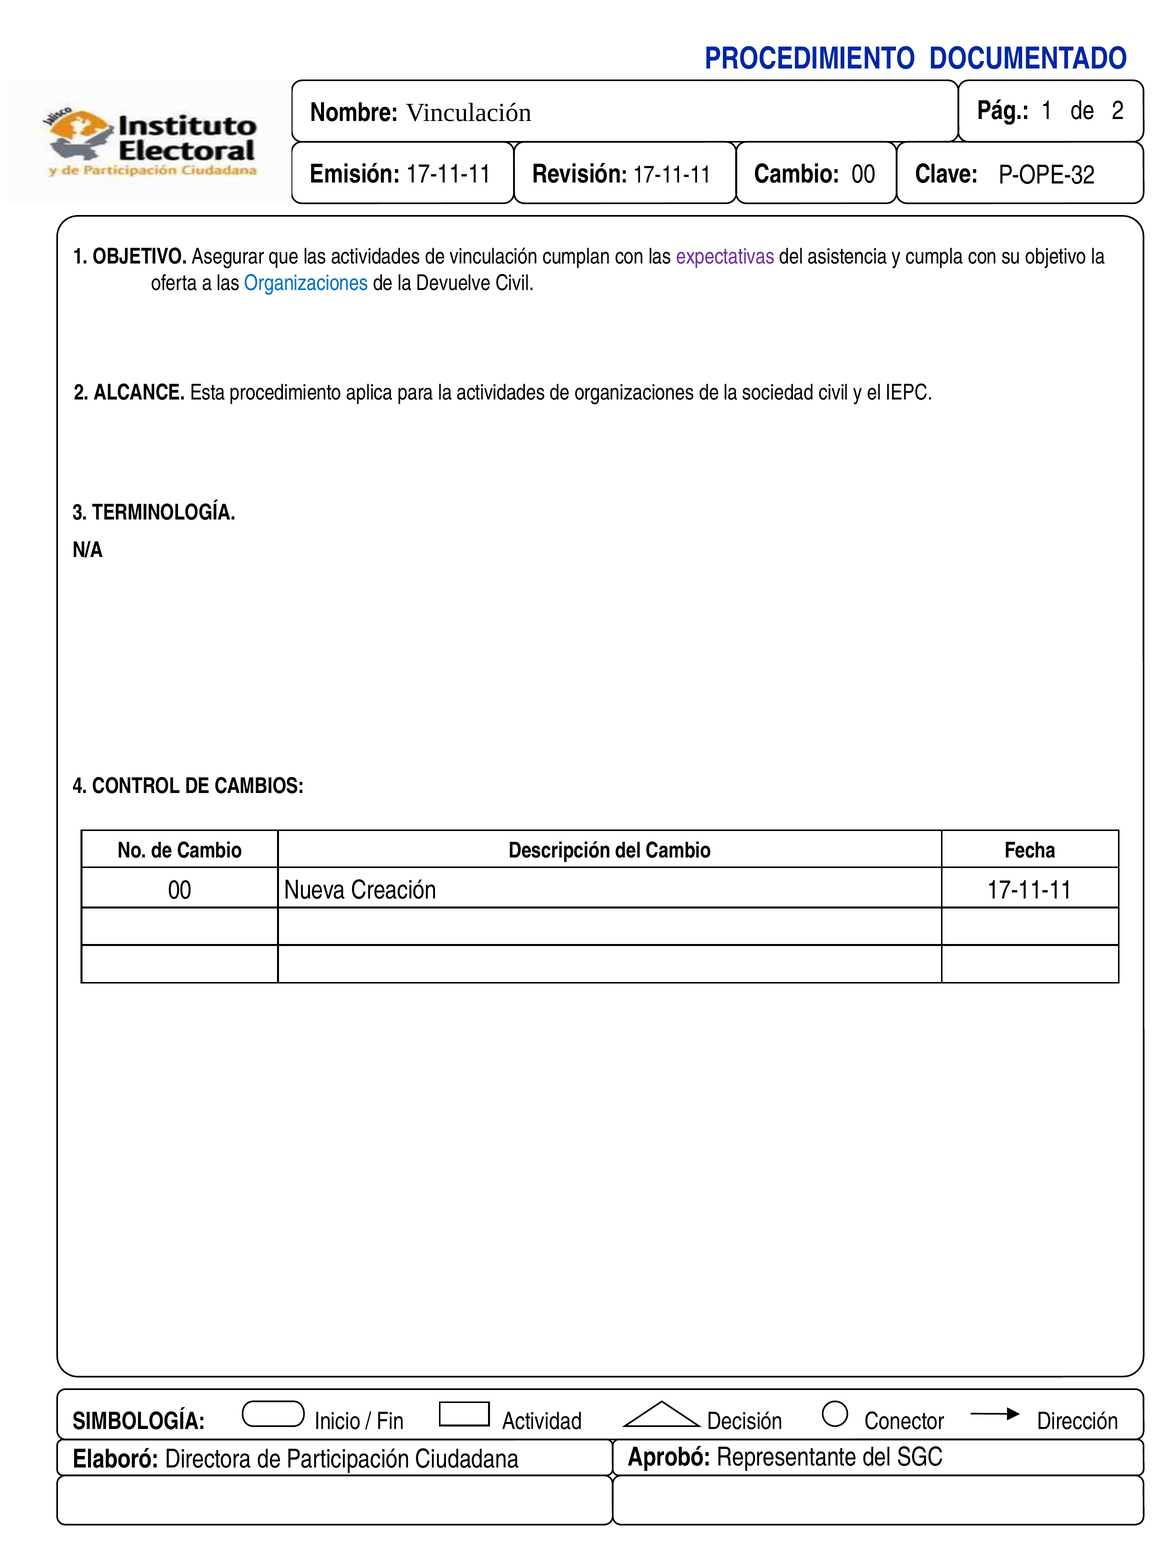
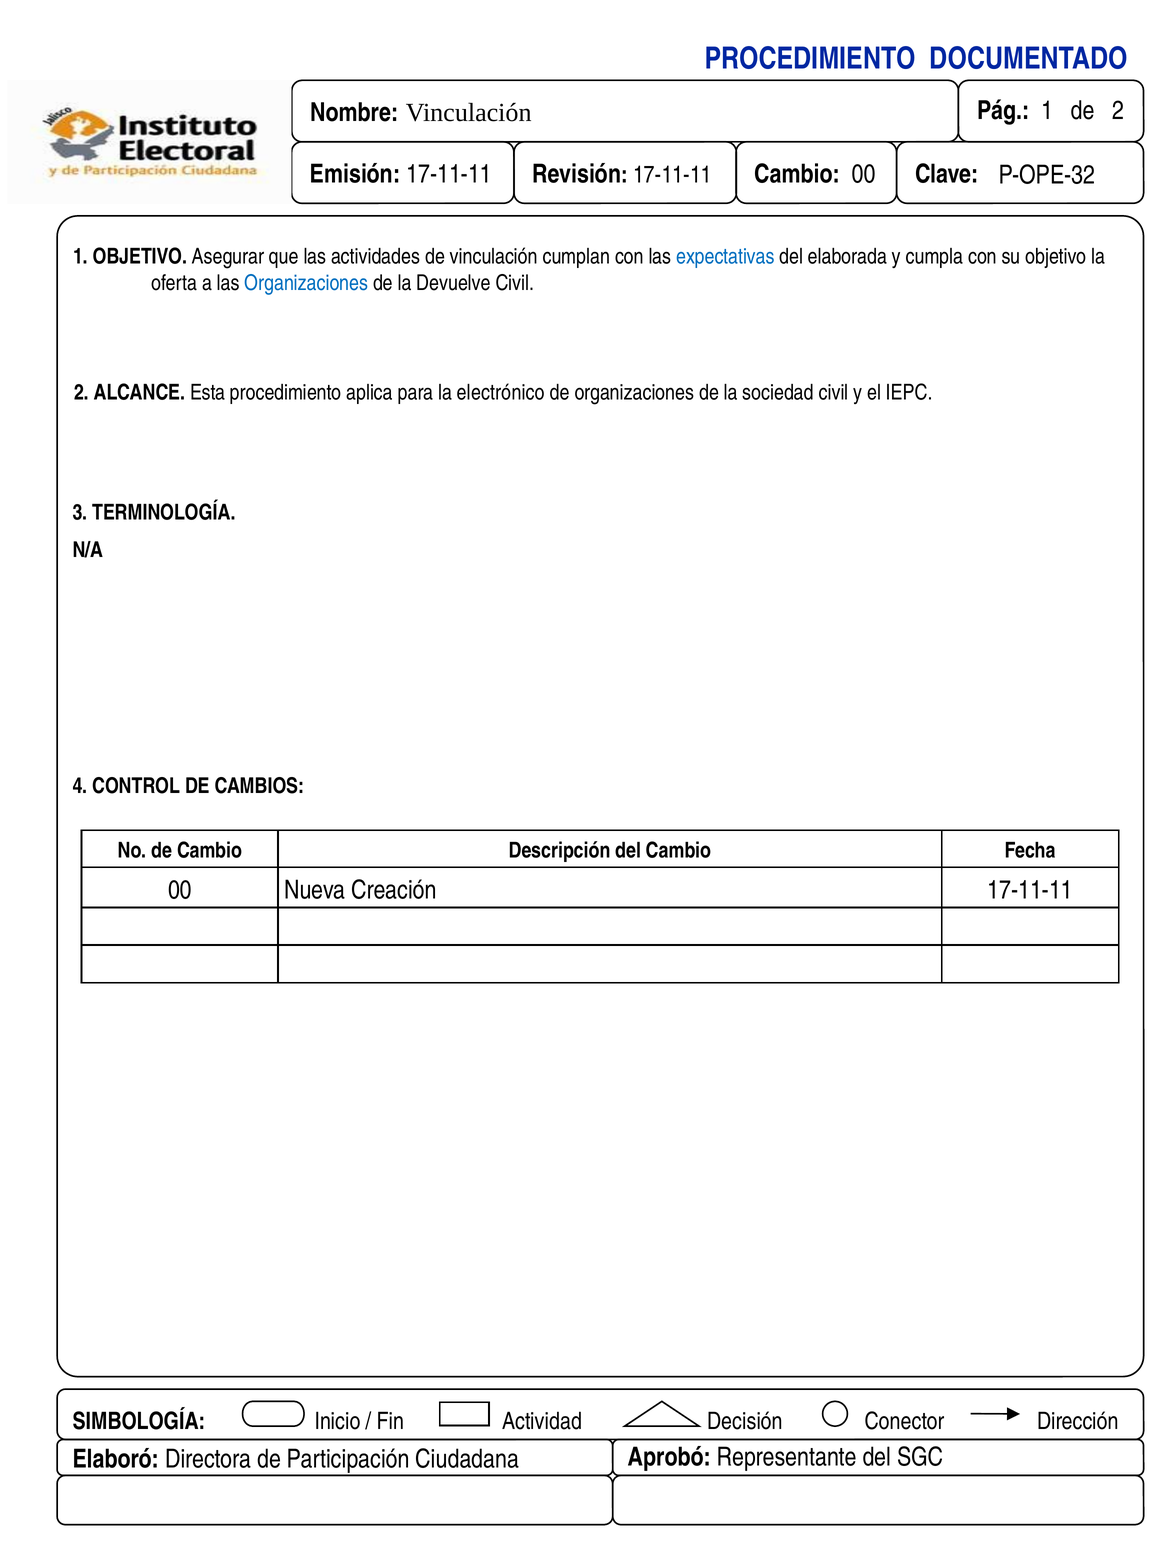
expectativas colour: purple -> blue (725, 257)
asistencia: asistencia -> elaborada (847, 257)
la actividades: actividades -> electrónico (501, 392)
